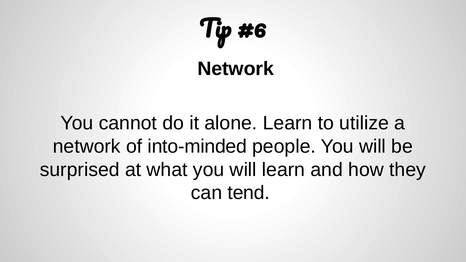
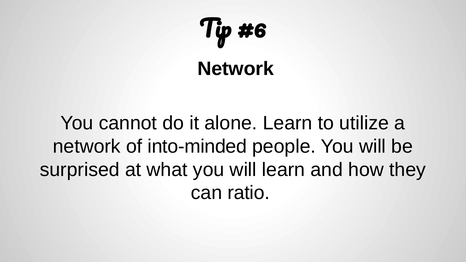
tend: tend -> ratio (249, 193)
